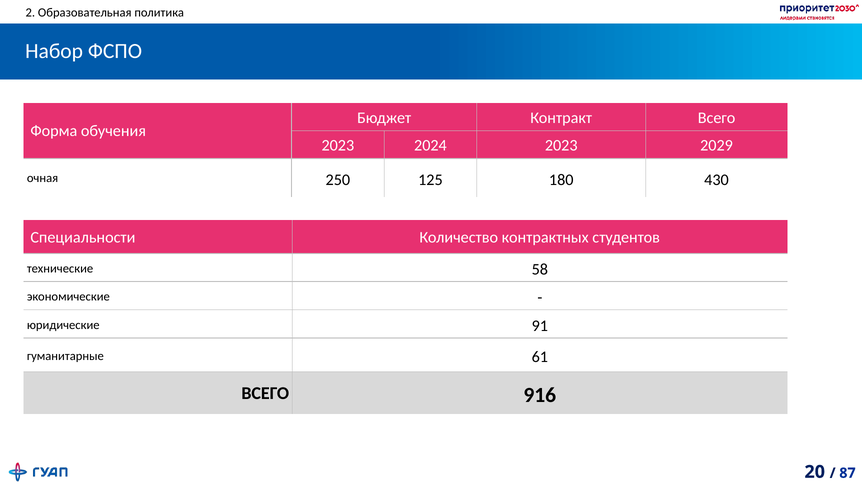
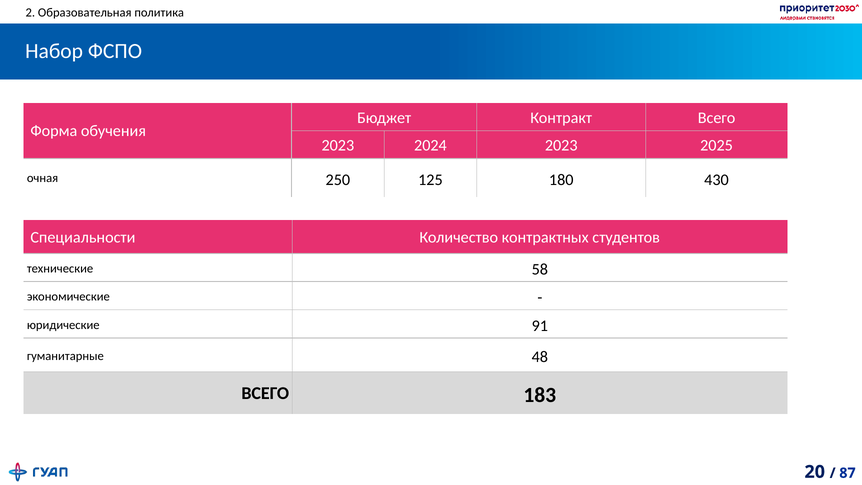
2029: 2029 -> 2025 (717, 145)
61: 61 -> 48 (540, 357)
916: 916 -> 183 (540, 395)
